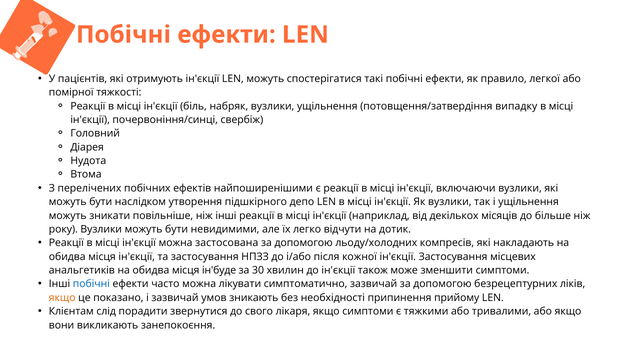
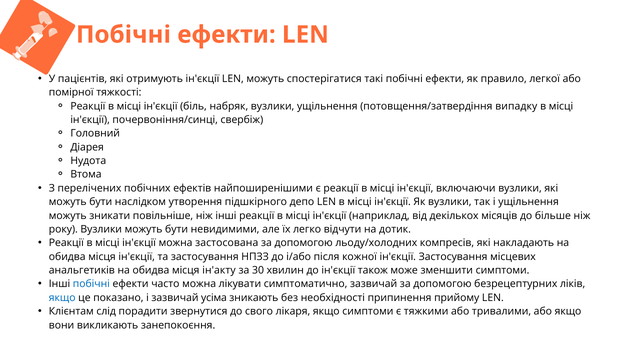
ін'буде: ін'буде -> ін'акту (219, 270)
якщо colour: orange -> blue (62, 298)
умов: умов -> усіма (214, 298)
